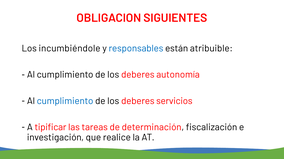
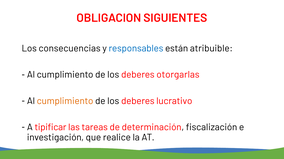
incumbiéndole: incumbiéndole -> consecuencias (70, 49)
autonomía: autonomía -> otorgarlas (178, 75)
cumplimiento colour: blue -> orange (65, 101)
servicios: servicios -> lucrativo (174, 101)
